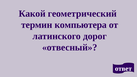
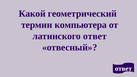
латинского дорог: дорог -> ответ (95, 36)
